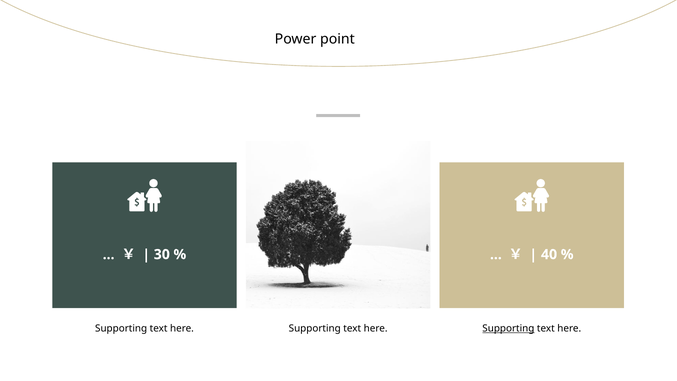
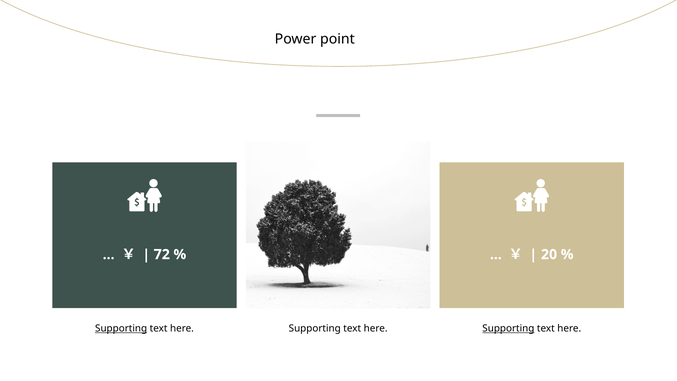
30: 30 -> 72 (162, 254)
40: 40 -> 20 (549, 254)
Supporting underline: none -> present (121, 328)
